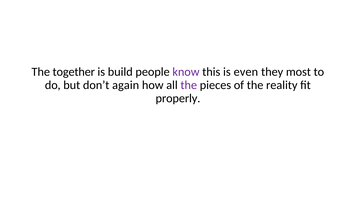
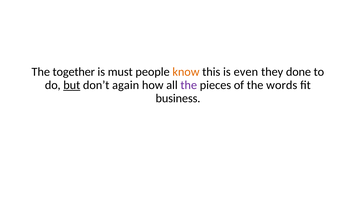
build: build -> must (120, 72)
know colour: purple -> orange (186, 72)
most: most -> done (298, 72)
but underline: none -> present (72, 85)
reality: reality -> words (282, 85)
properly: properly -> business (178, 99)
